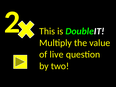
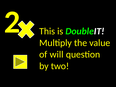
live: live -> will (57, 54)
